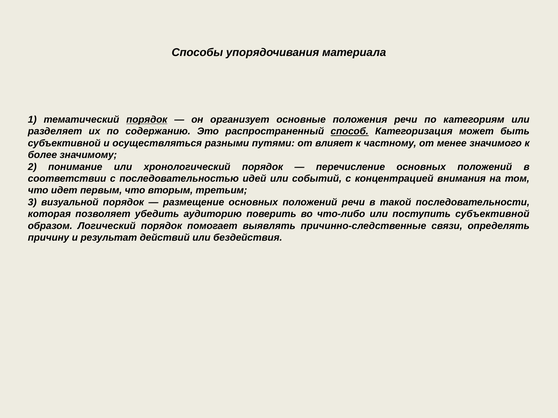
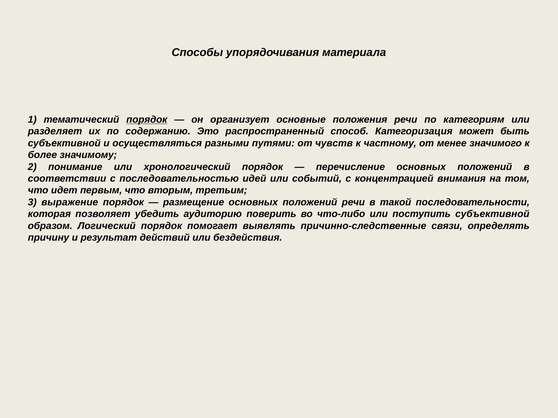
способ underline: present -> none (350, 132)
влияет: влияет -> чувств (334, 143)
визуальной: визуальной -> выражение (70, 202)
